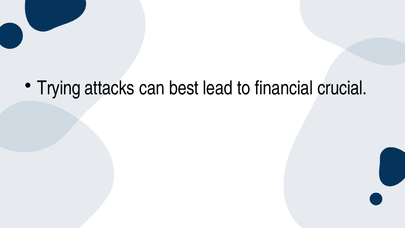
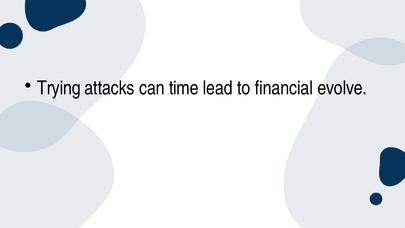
best: best -> time (184, 88)
crucial: crucial -> evolve (342, 88)
